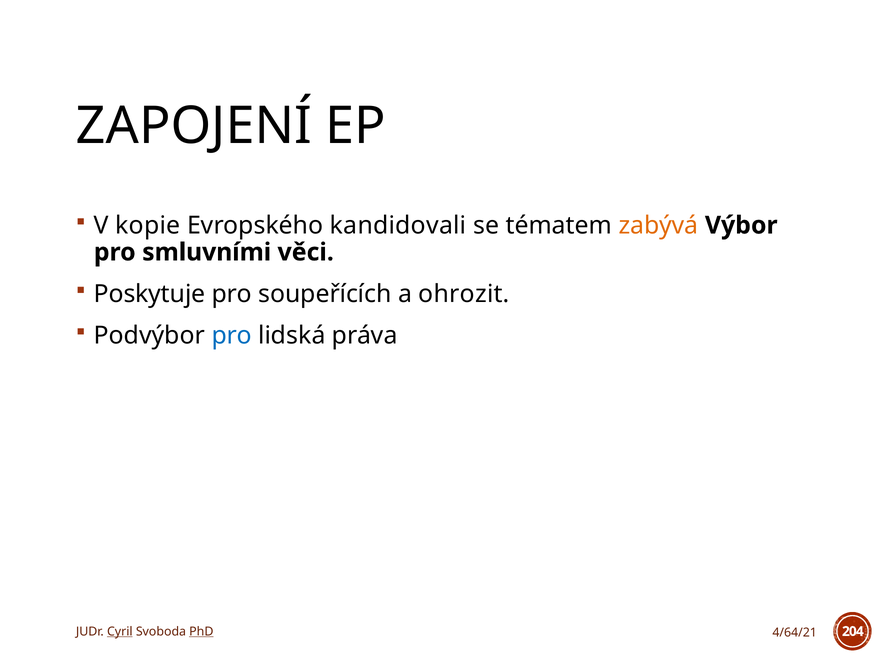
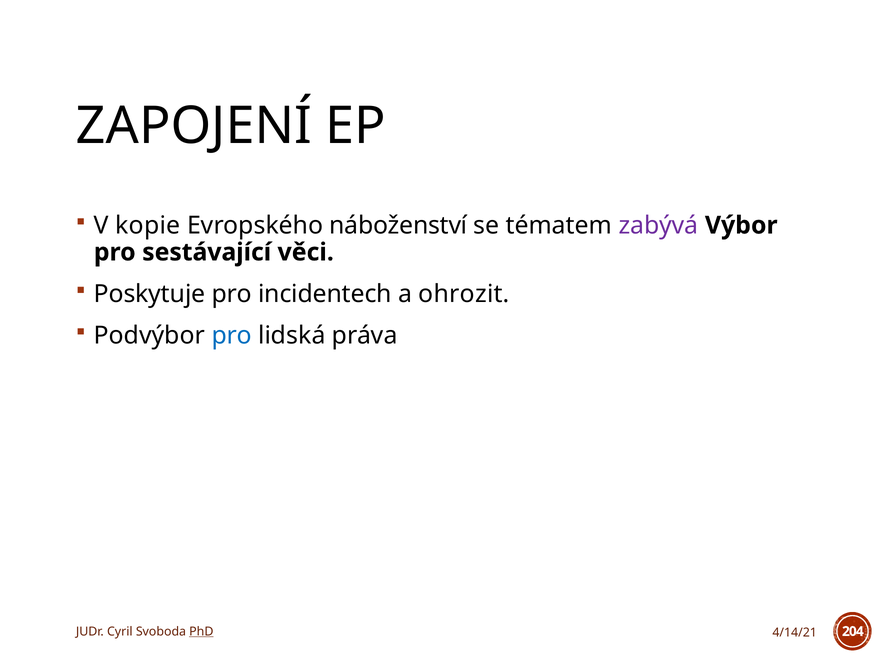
kandidovali: kandidovali -> náboženství (398, 225)
zabývá colour: orange -> purple (658, 225)
smluvními: smluvními -> sestávající (207, 252)
soupeřících: soupeřících -> incidentech (325, 294)
Cyril underline: present -> none (120, 631)
4/64/21: 4/64/21 -> 4/14/21 (795, 632)
